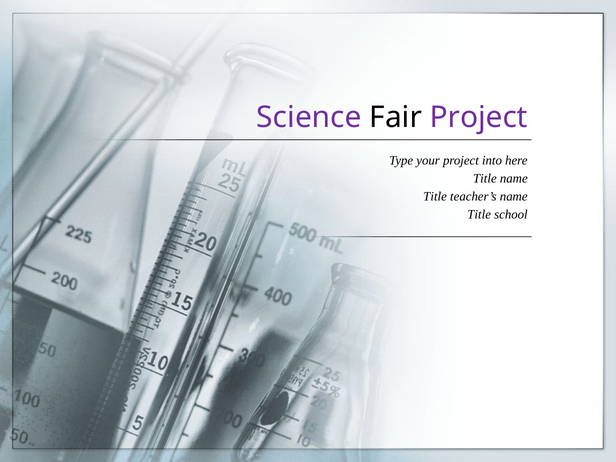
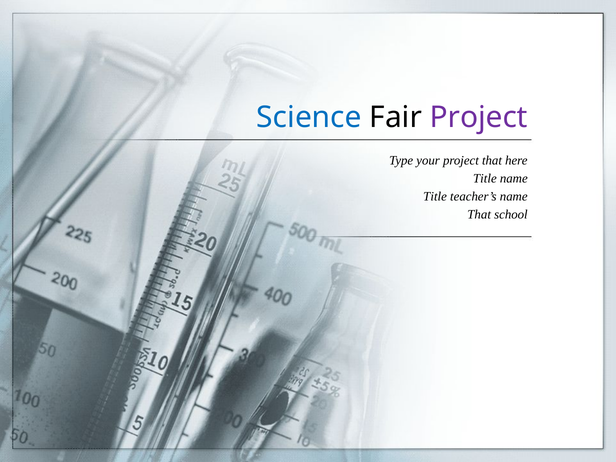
Science colour: purple -> blue (309, 118)
project into: into -> that (492, 161)
Title: Title -> That (479, 214)
